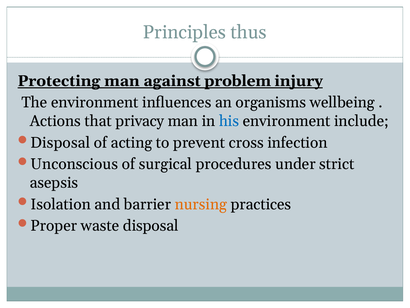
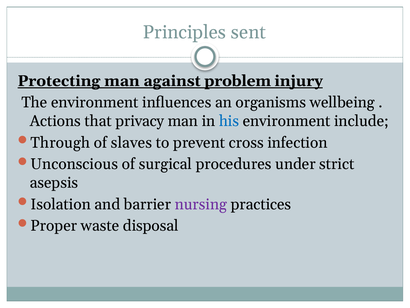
thus: thus -> sent (248, 32)
Disposal: Disposal -> Through (60, 142)
acting: acting -> slaves (132, 142)
nursing colour: orange -> purple (201, 204)
